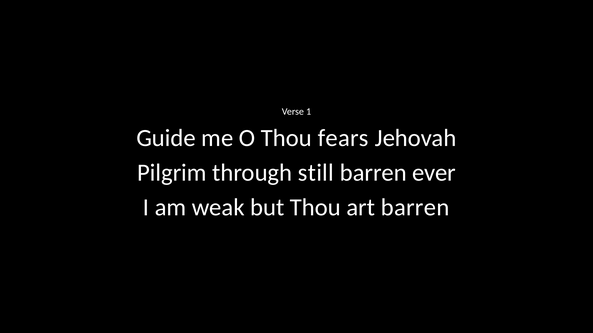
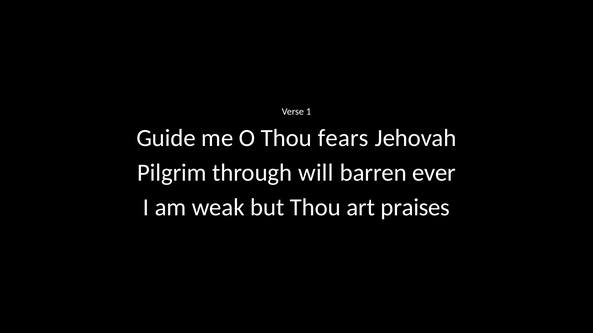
still: still -> will (316, 173)
art barren: barren -> praises (415, 208)
